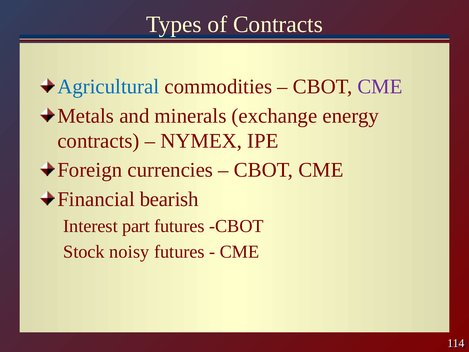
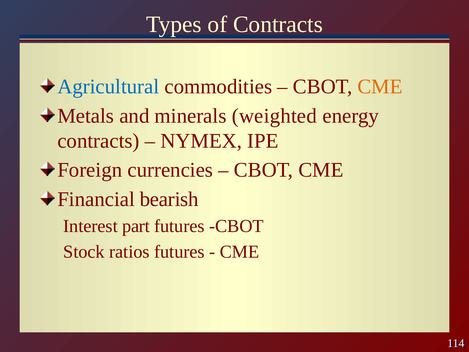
CME colour: purple -> orange (380, 87)
exchange: exchange -> weighted (274, 116)
noisy: noisy -> ratios (129, 252)
